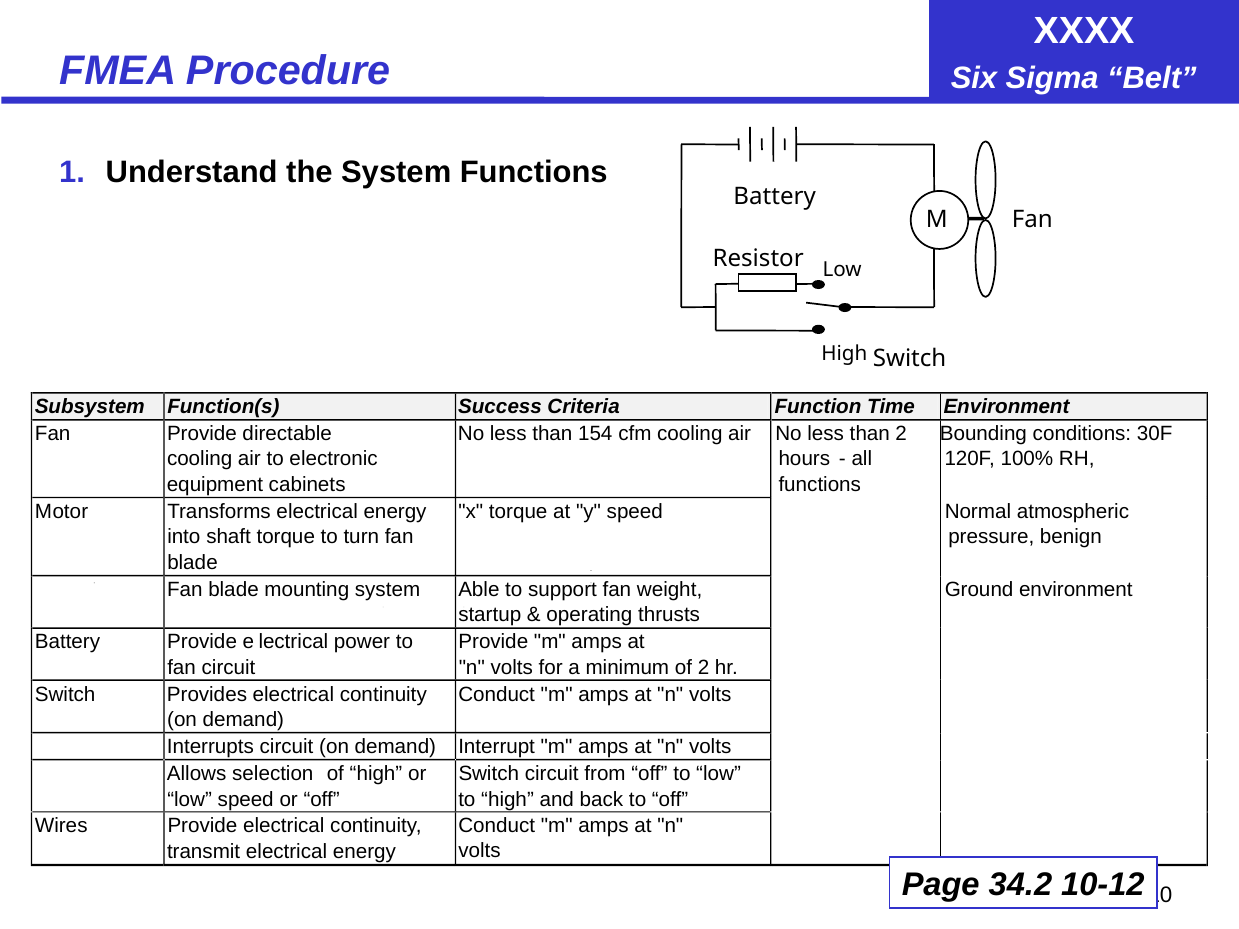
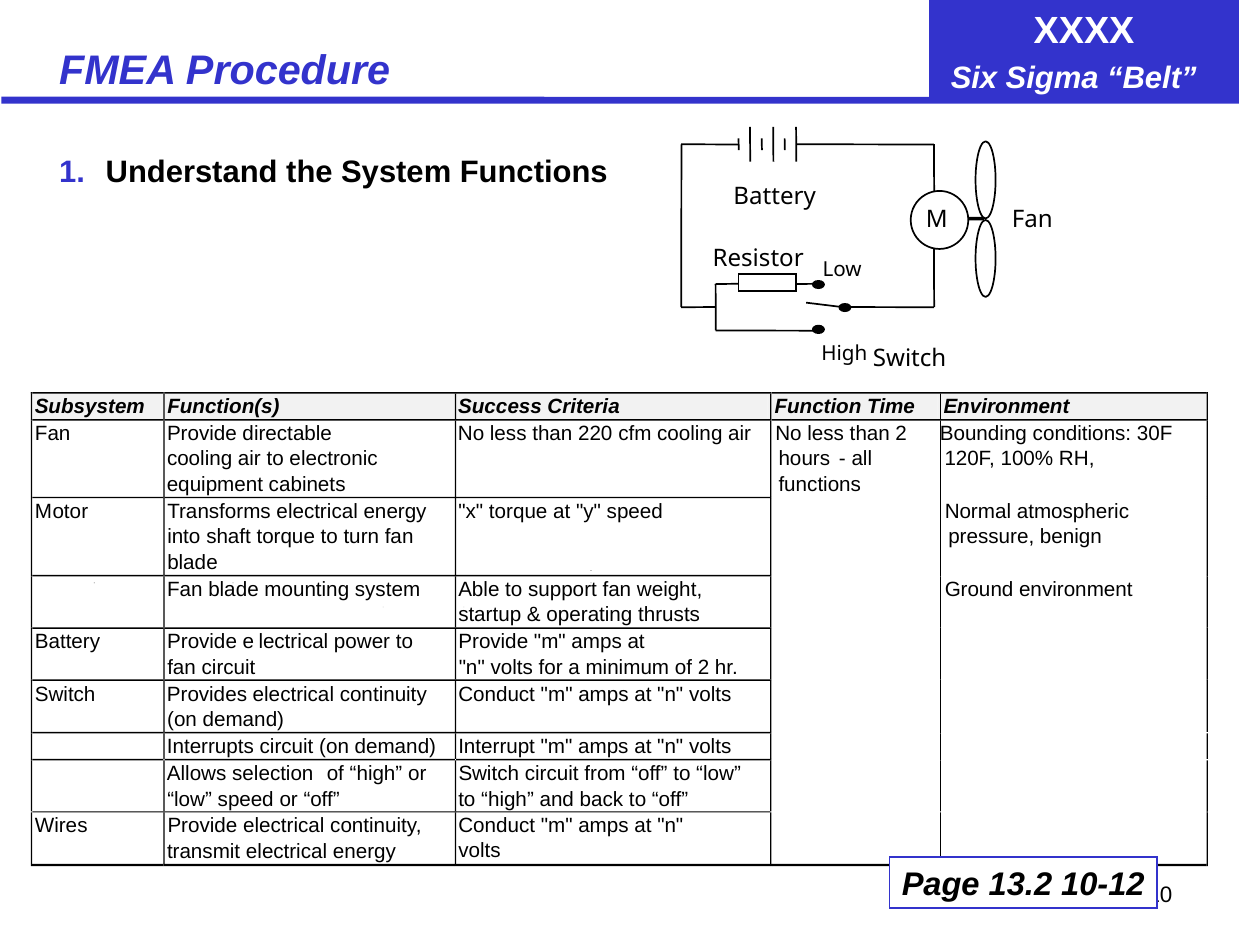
154: 154 -> 220 (595, 434)
34.2: 34.2 -> 13.2 (1020, 885)
